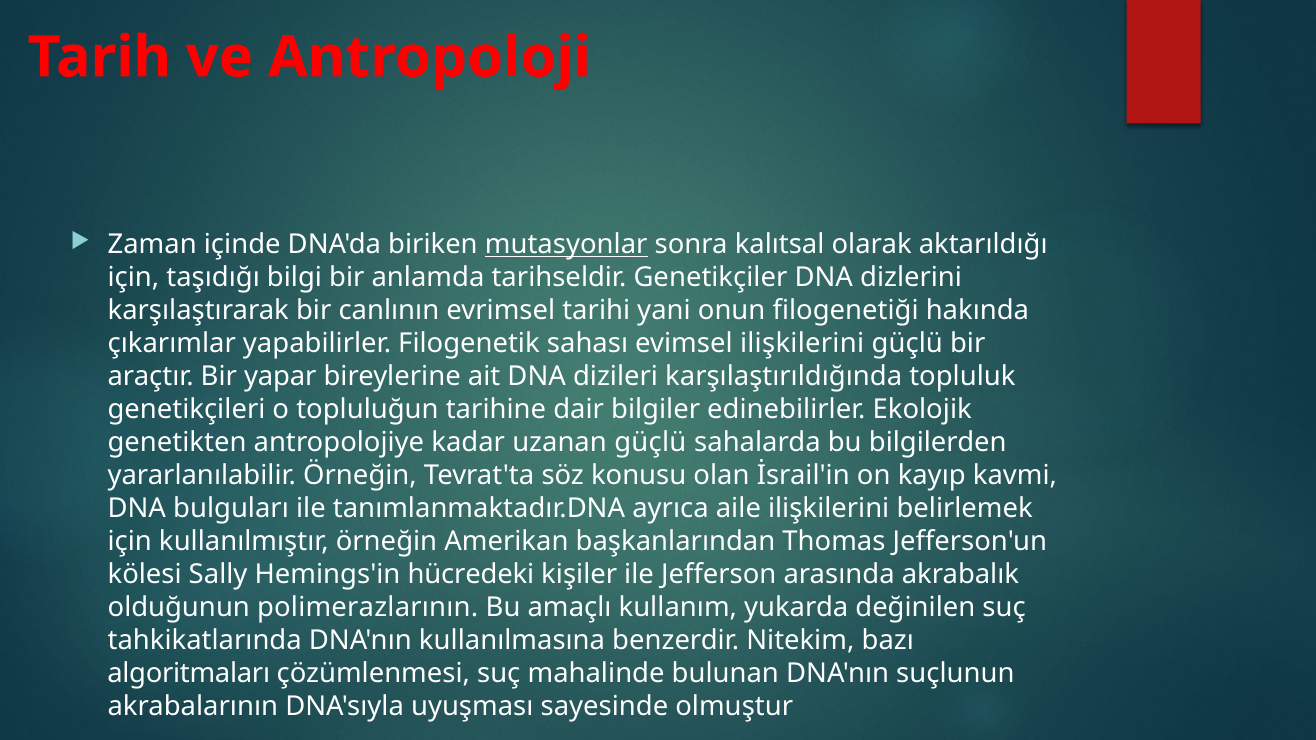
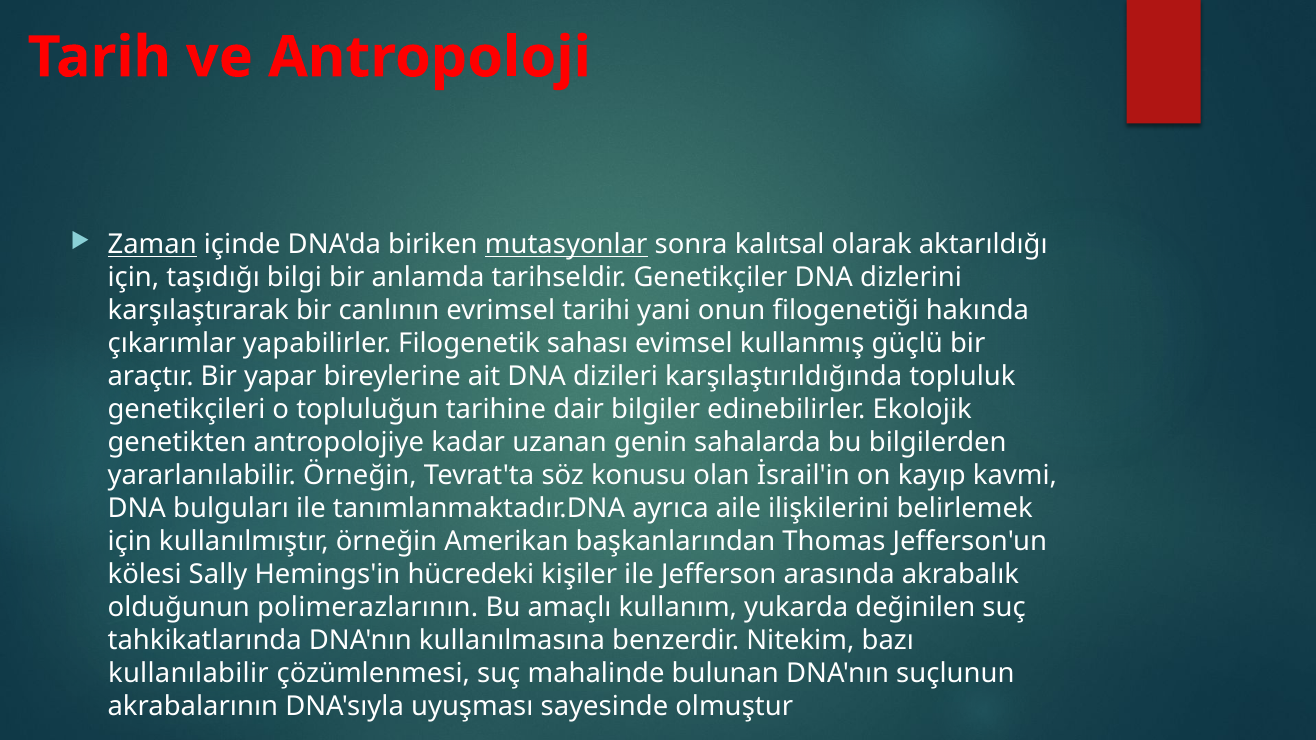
Zaman underline: none -> present (152, 245)
evimsel ilişkilerini: ilişkilerini -> kullanmış (802, 344)
uzanan güçlü: güçlü -> genin (651, 443)
algoritmaları: algoritmaları -> kullanılabilir (188, 673)
